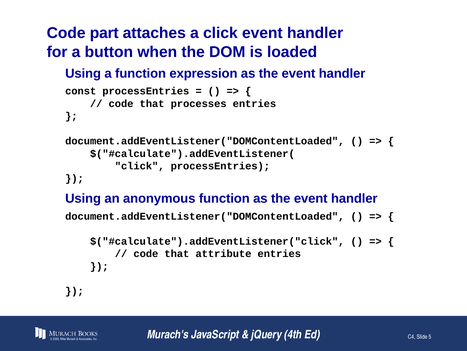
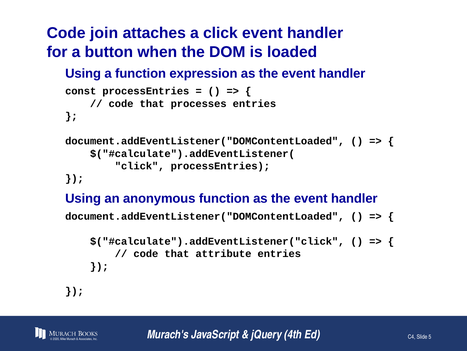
part: part -> join (104, 33)
